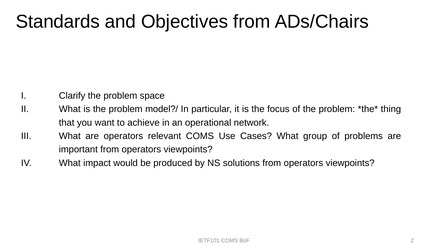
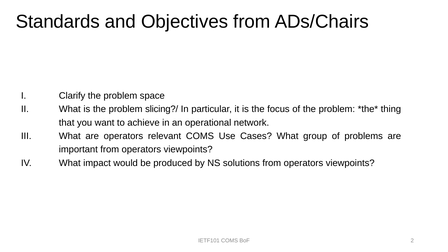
model?/: model?/ -> slicing?/ (162, 109)
